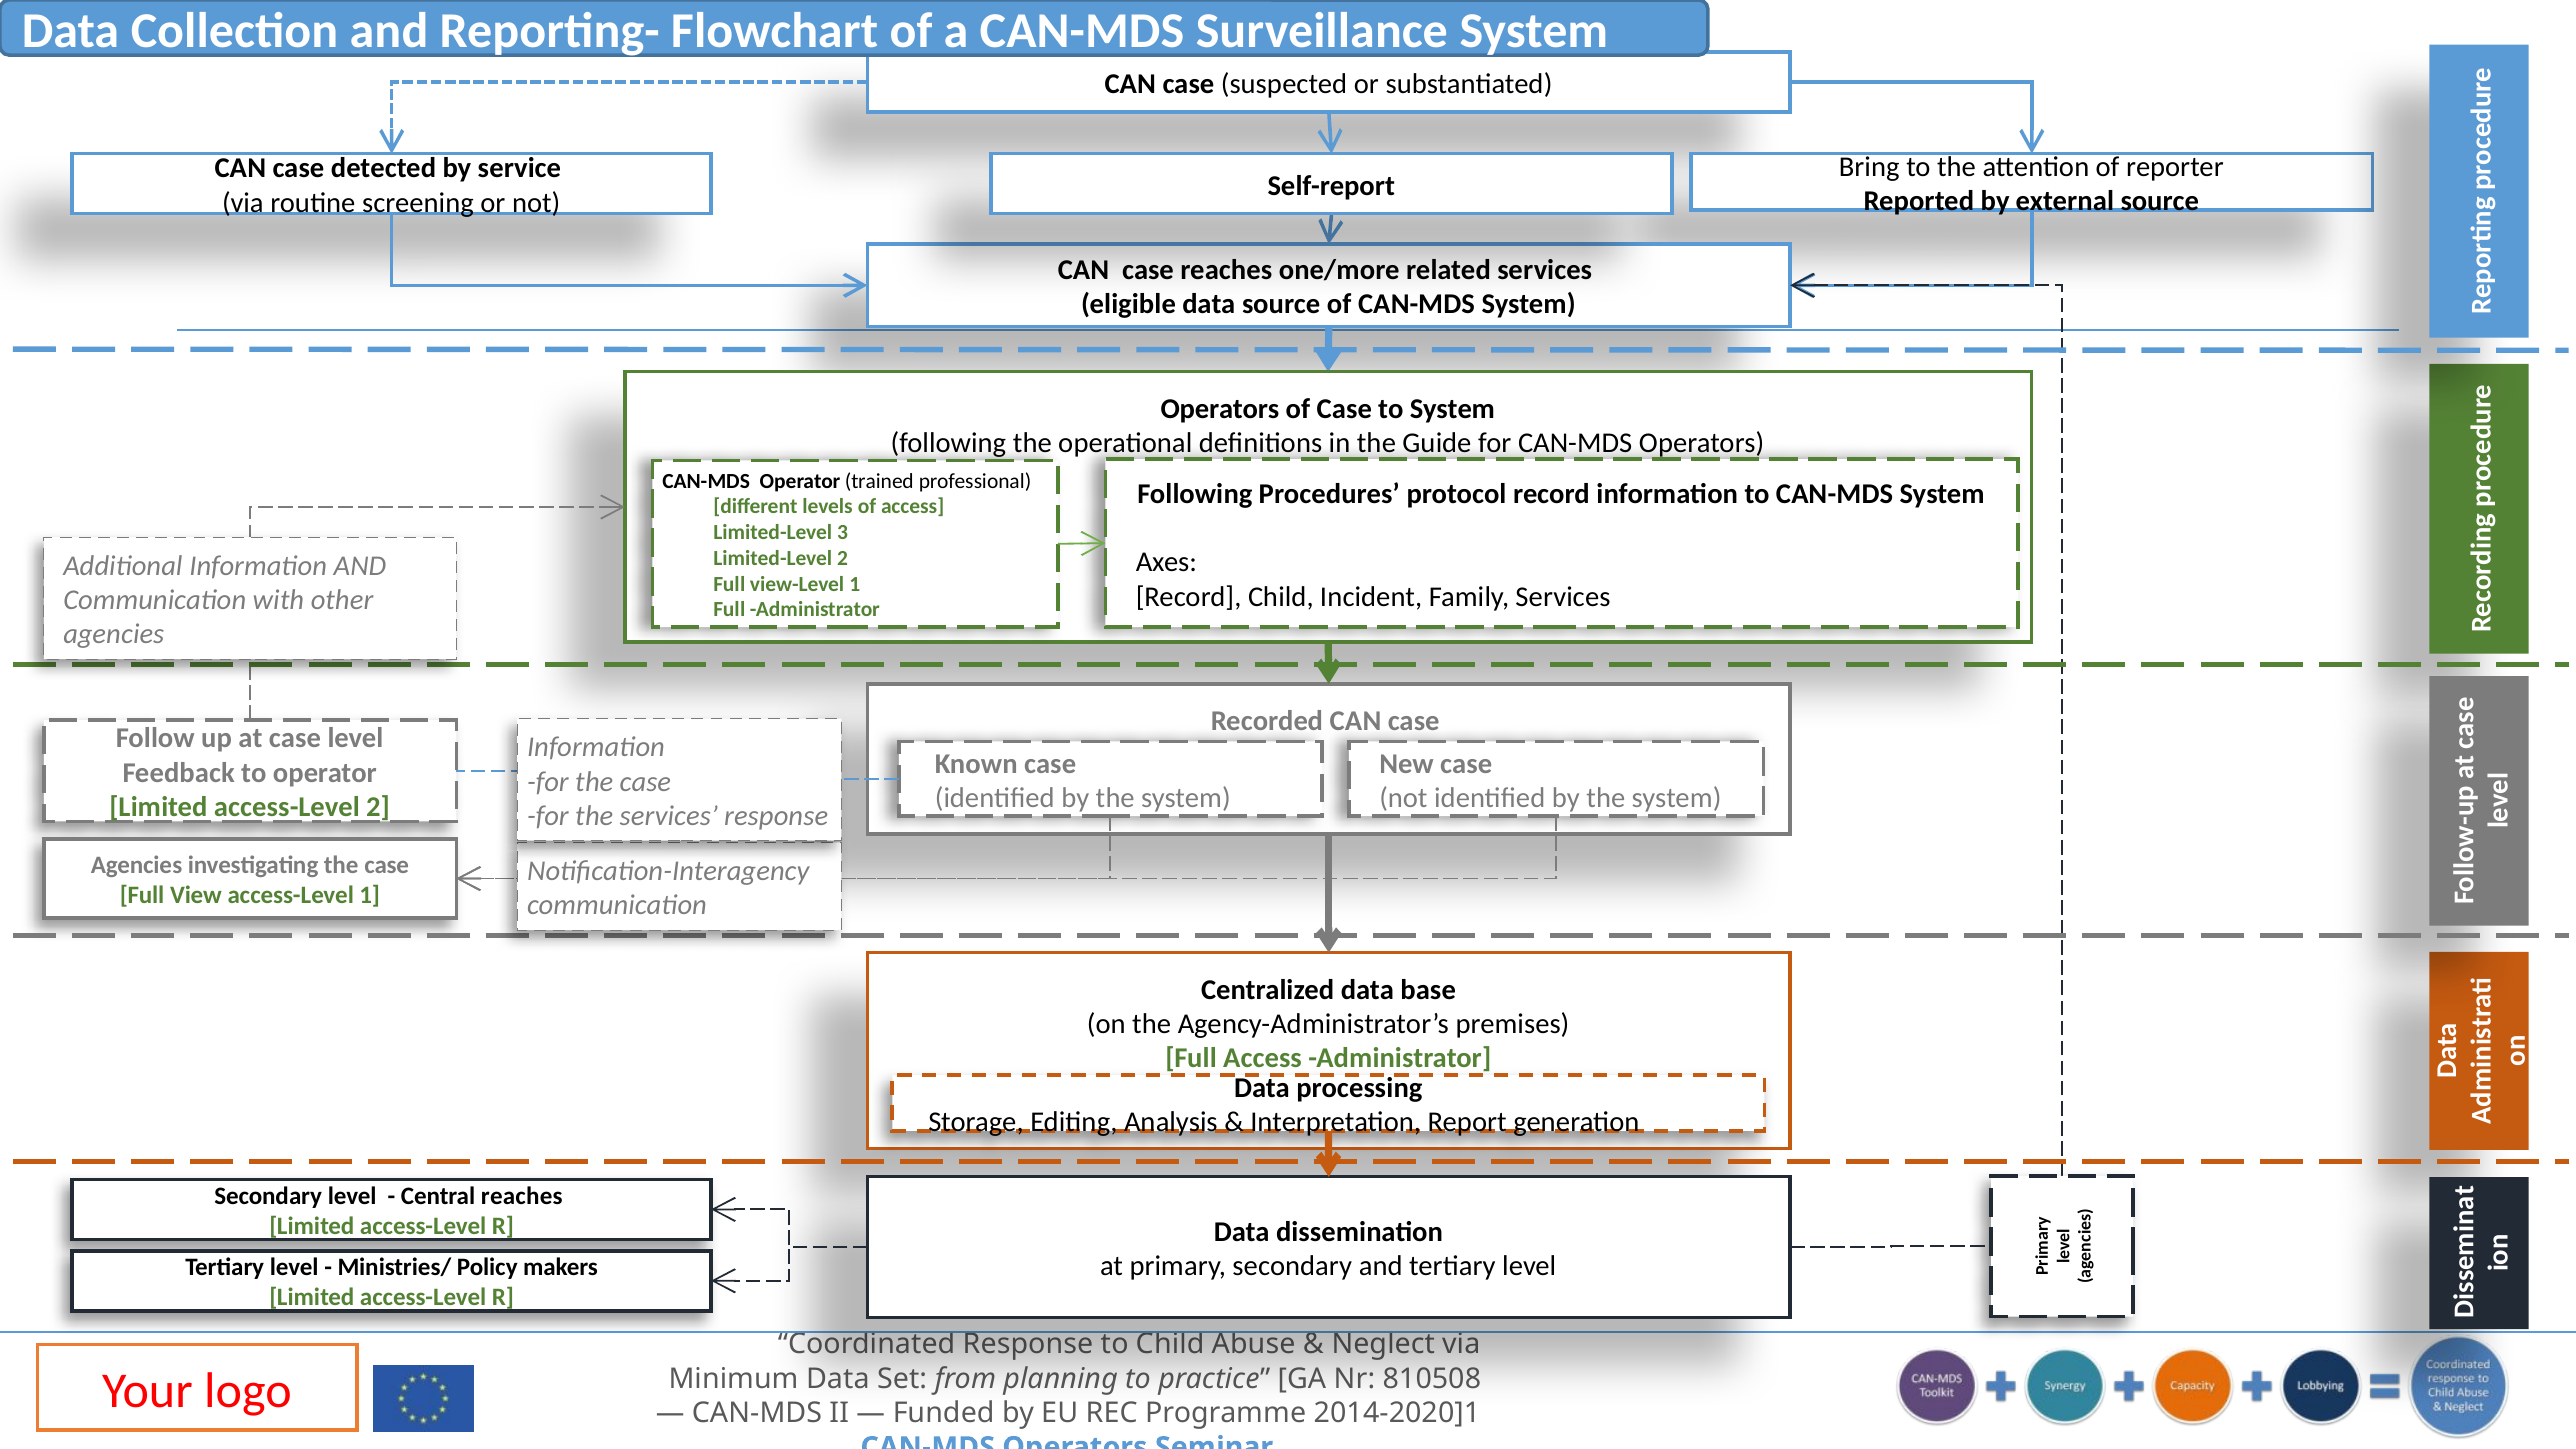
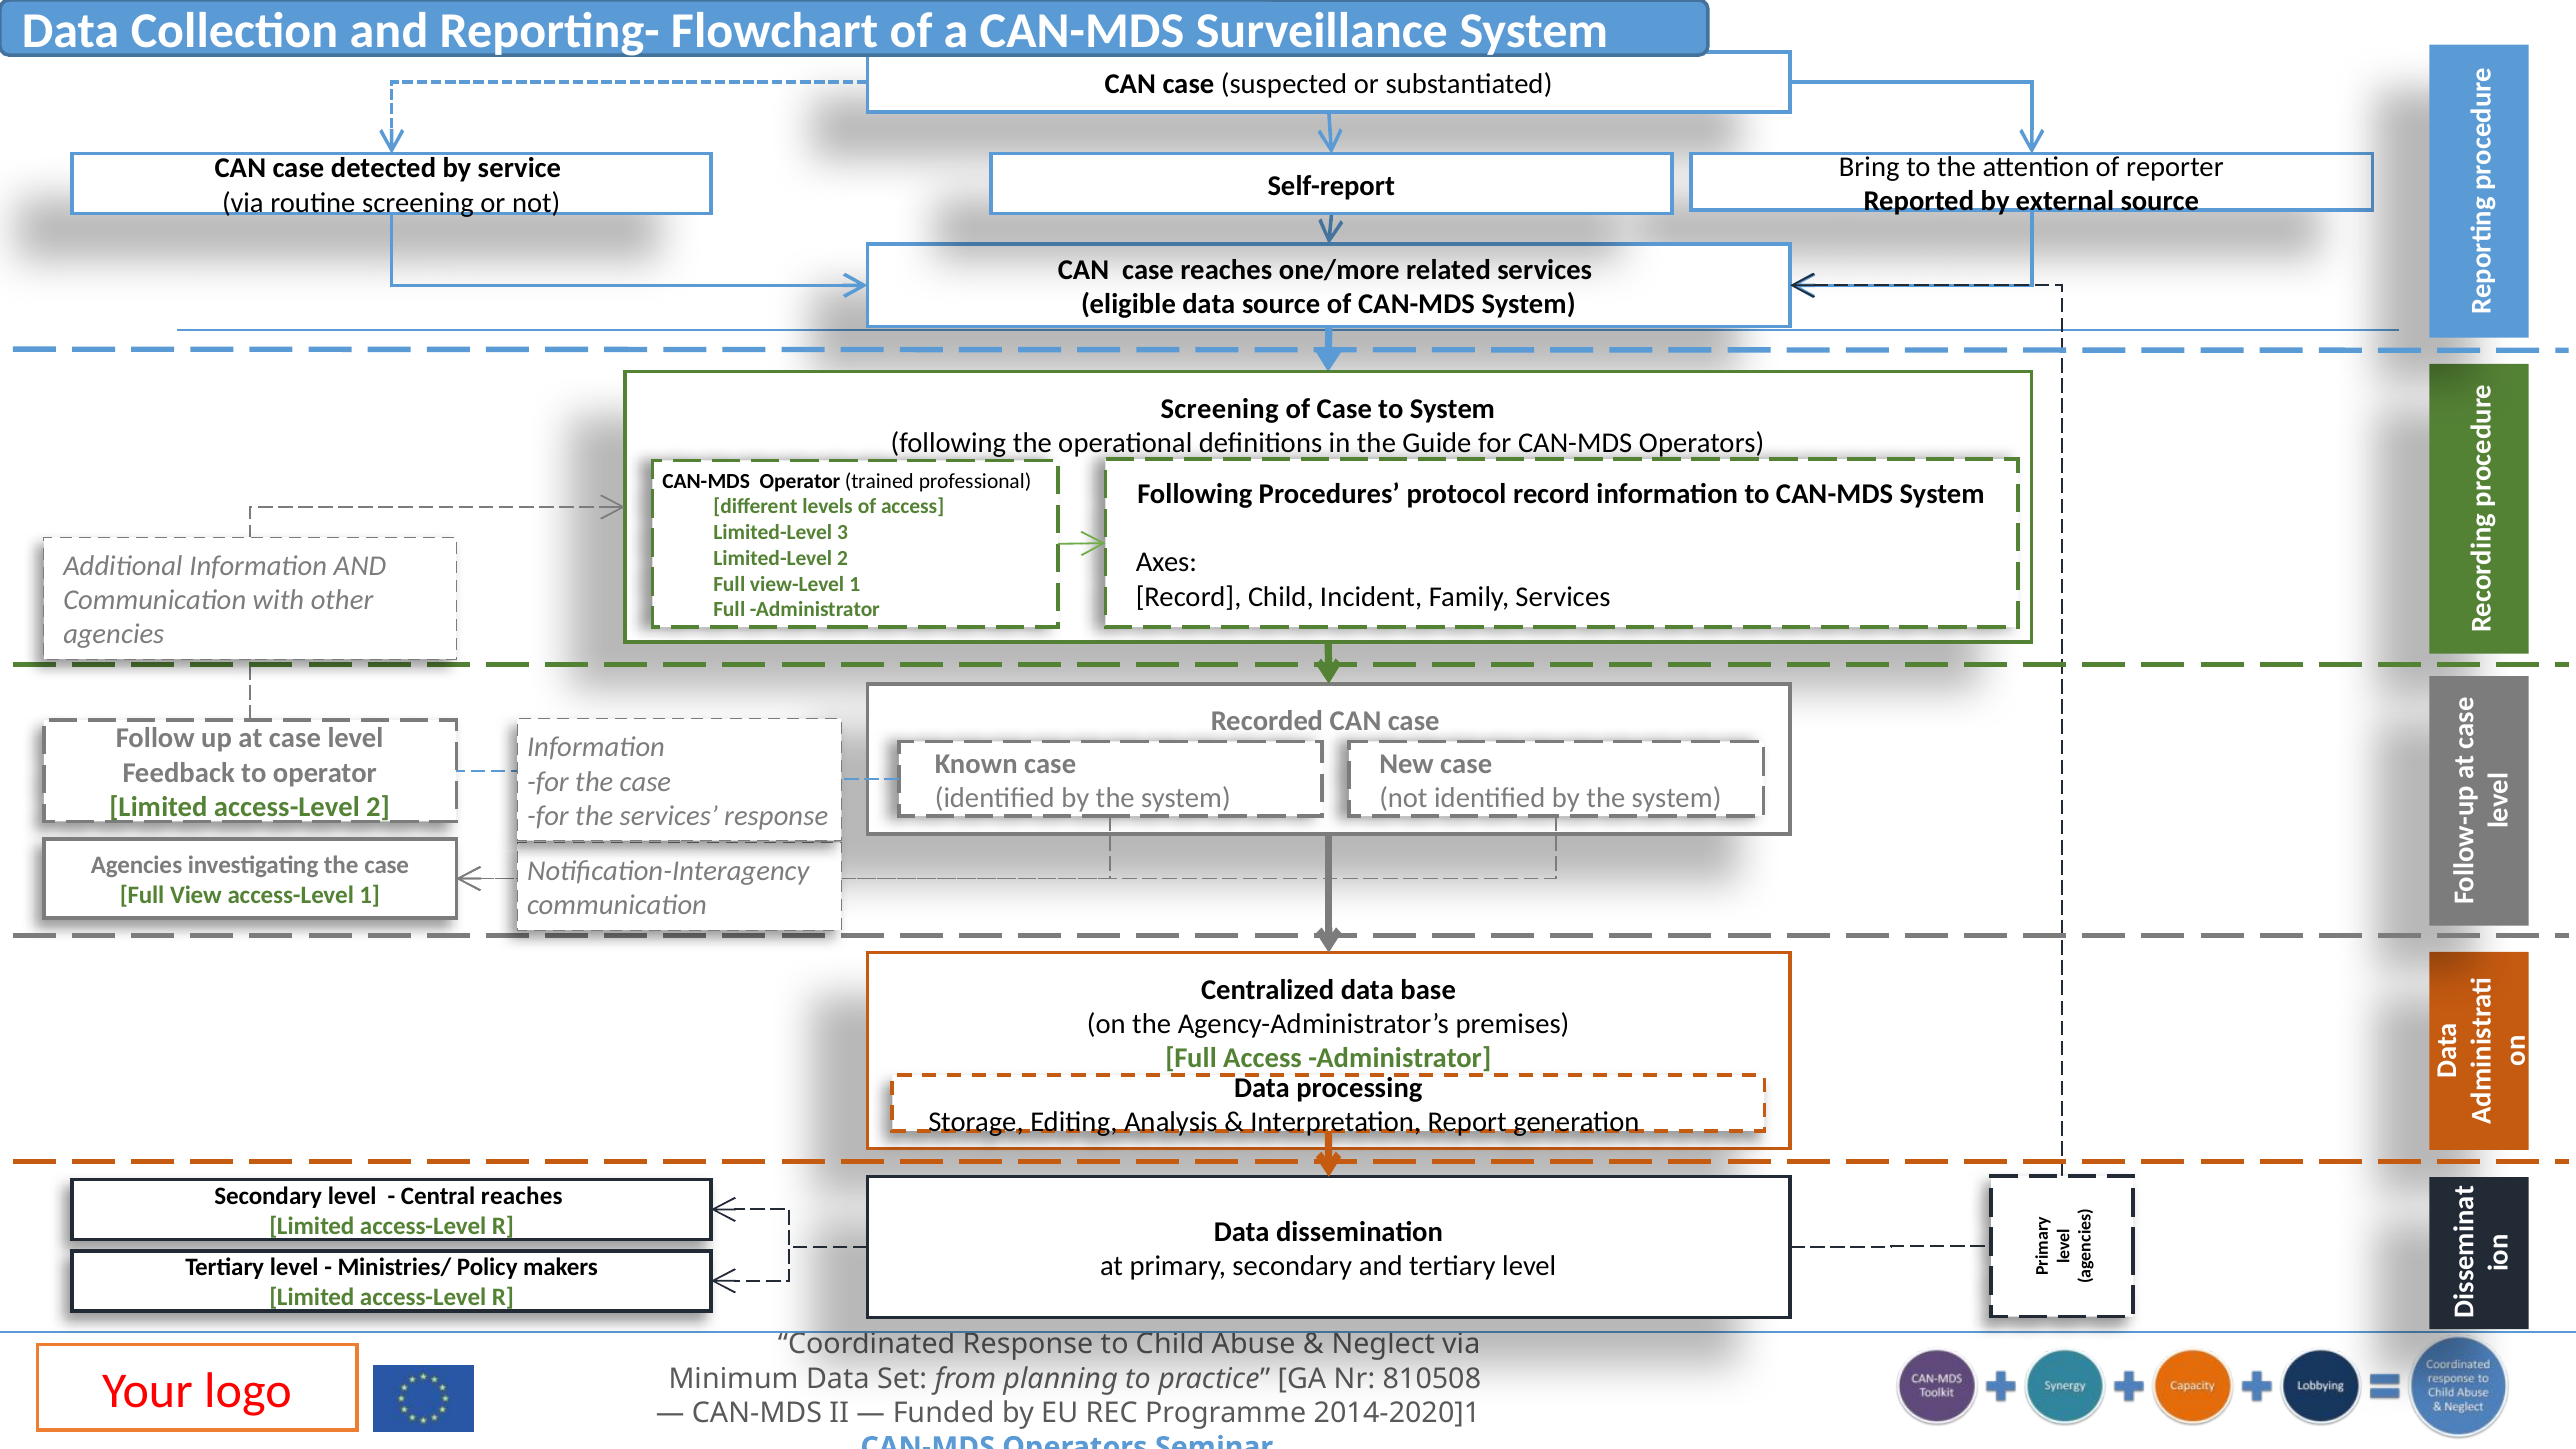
Operators: Operators -> Screening (1220, 409)
